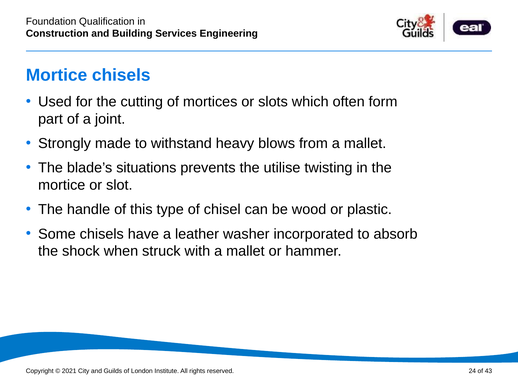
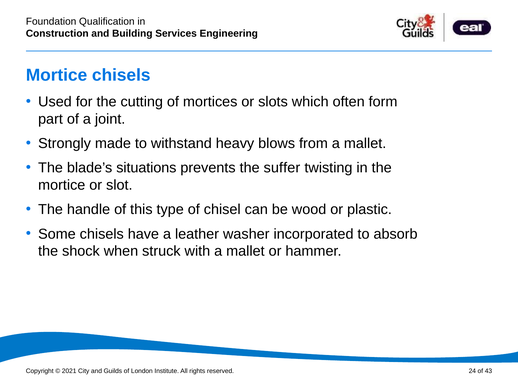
utilise: utilise -> suffer (282, 168)
